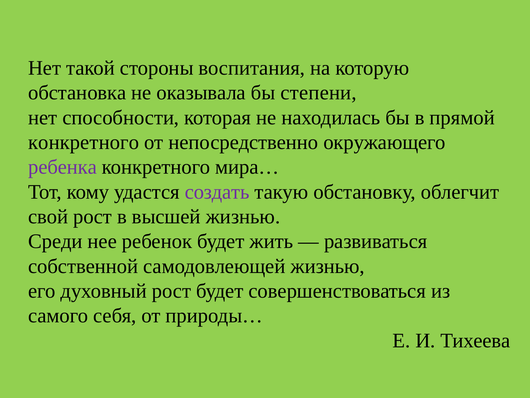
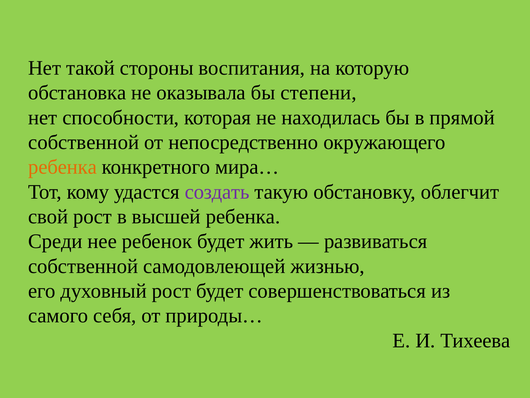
конкретного: конкретного -> собственной (84, 142)
ребенка colour: purple -> orange (62, 167)
высшей жизнью: жизнью -> ребенка (243, 216)
